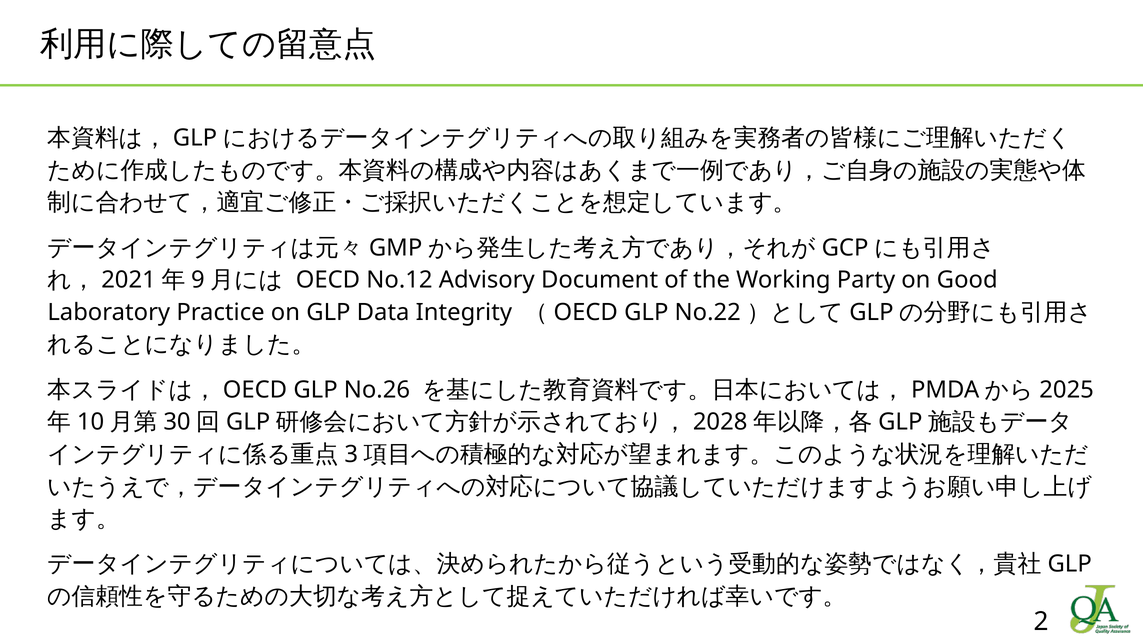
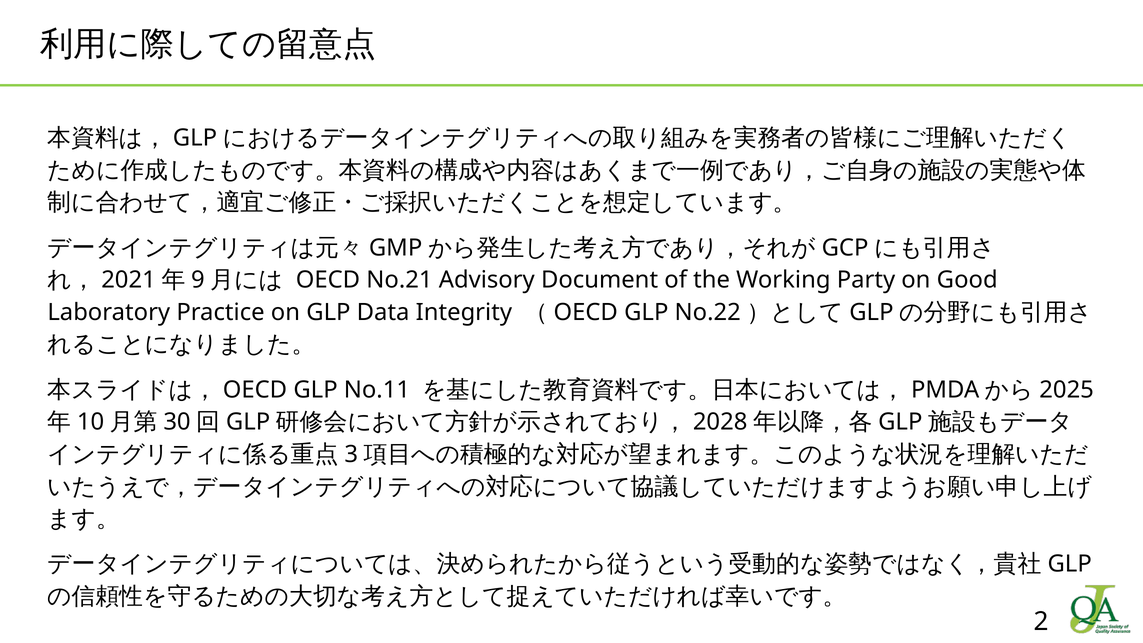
No.12: No.12 -> No.21 (399, 280)
No.26: No.26 -> No.11 (377, 390)
